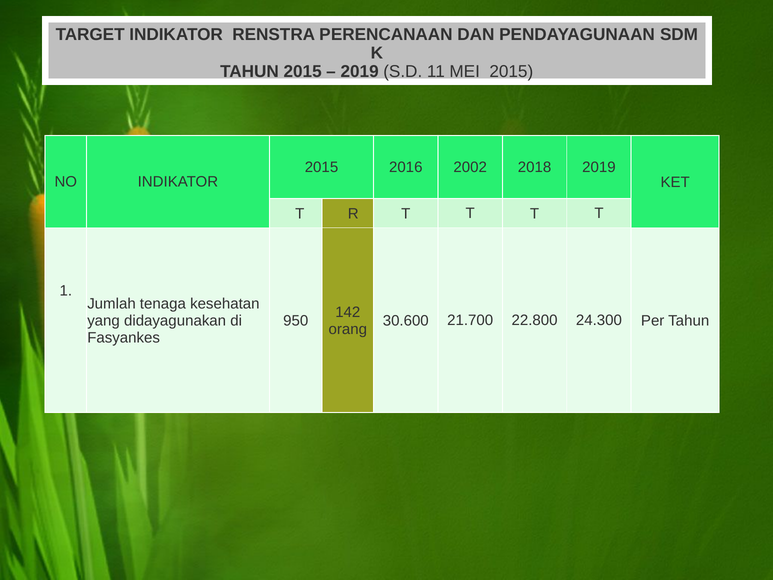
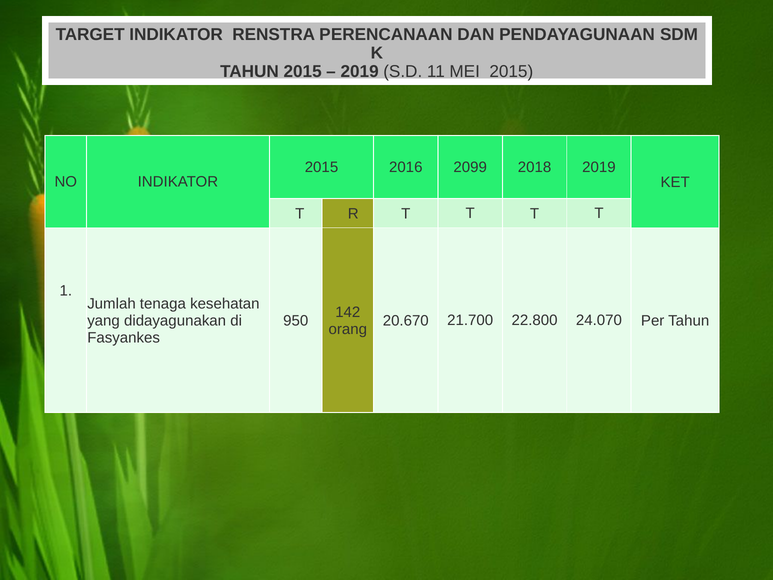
2002: 2002 -> 2099 (470, 167)
30.600: 30.600 -> 20.670 (406, 321)
24.300: 24.300 -> 24.070 (599, 320)
